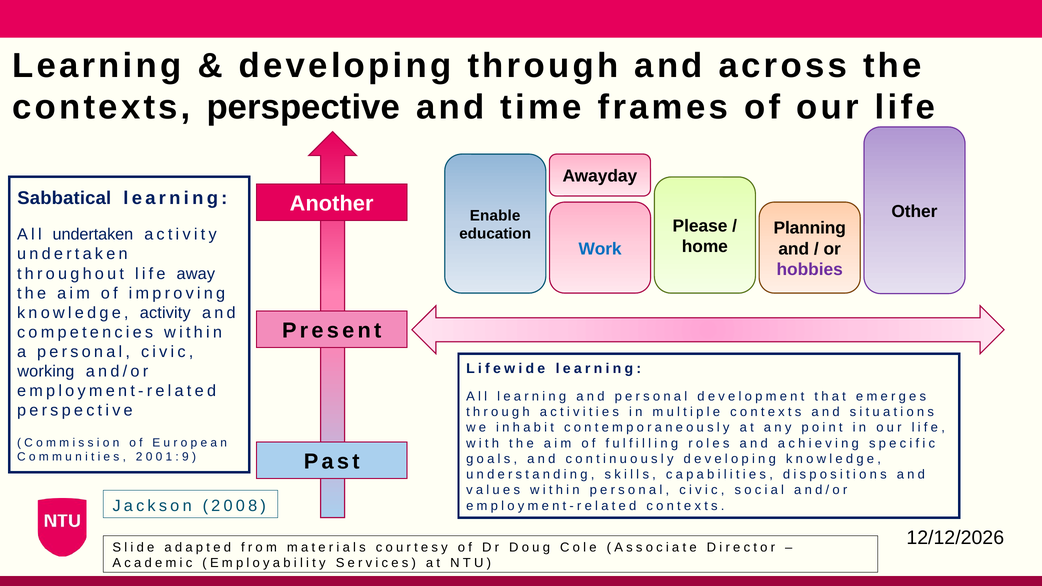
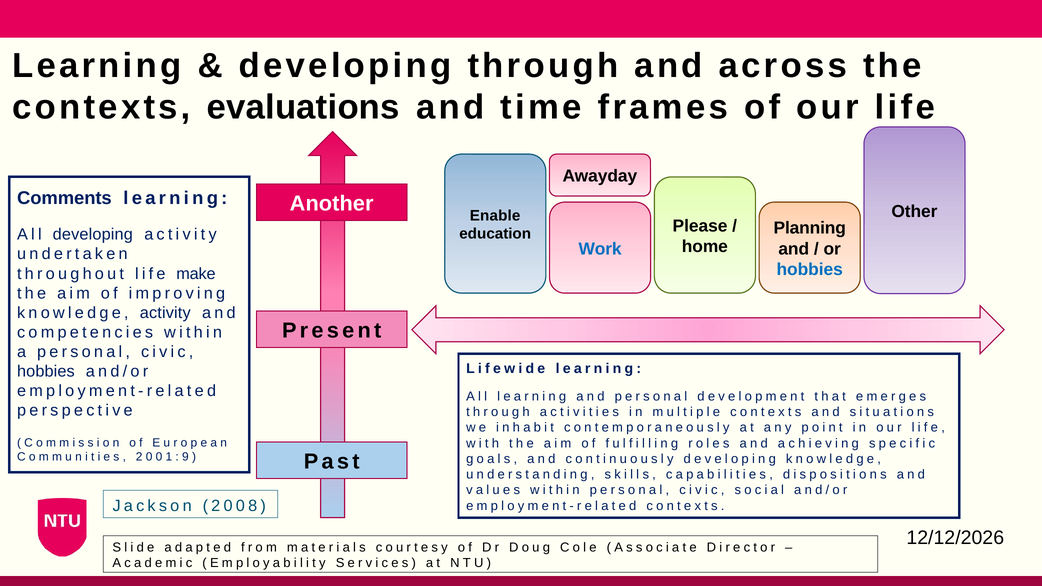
contexts perspective: perspective -> evaluations (303, 107)
Sabbatical: Sabbatical -> Comments (64, 198)
All undertaken: undertaken -> developing (93, 235)
hobbies colour: purple -> blue (810, 270)
away: away -> make (196, 274)
working: working -> hobbies (46, 371)
